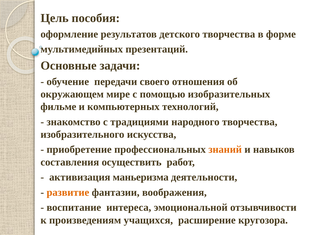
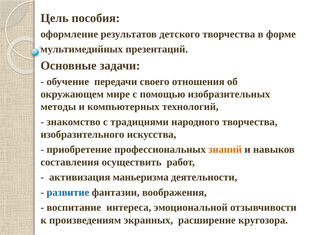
фильме: фильме -> методы (58, 107)
развитие colour: orange -> blue (68, 192)
учащихся: учащихся -> экранных (148, 220)
